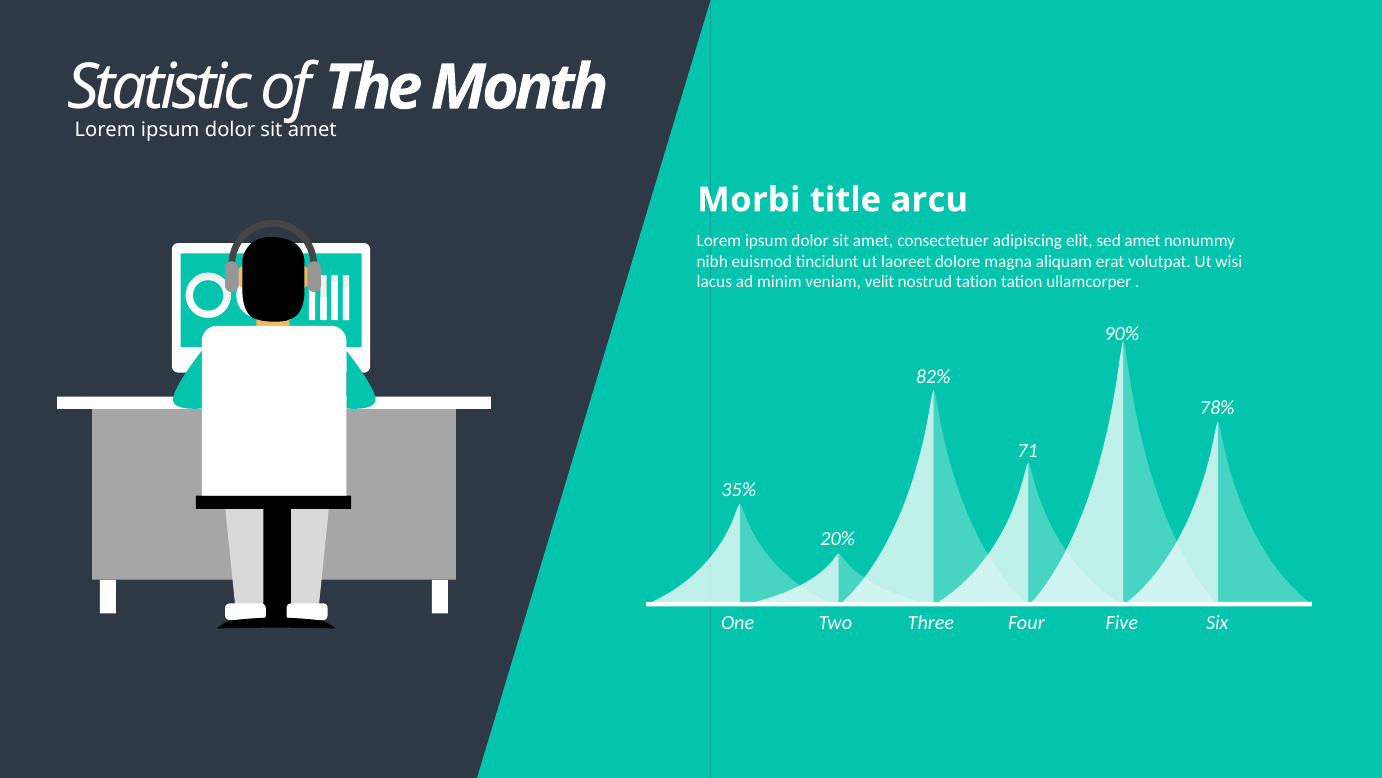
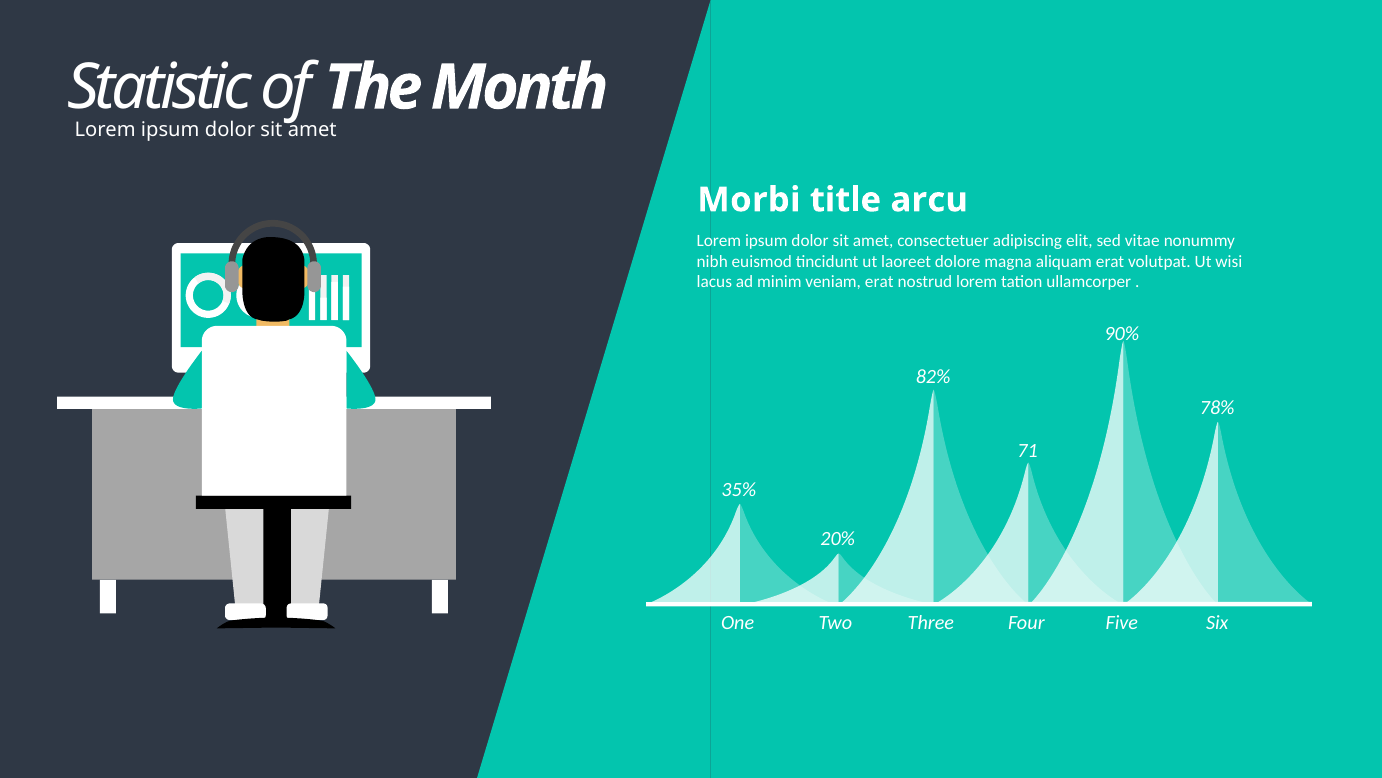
sed amet: amet -> vitae (1142, 241)
veniam velit: velit -> erat (879, 282)
nostrud tation: tation -> lorem (977, 282)
